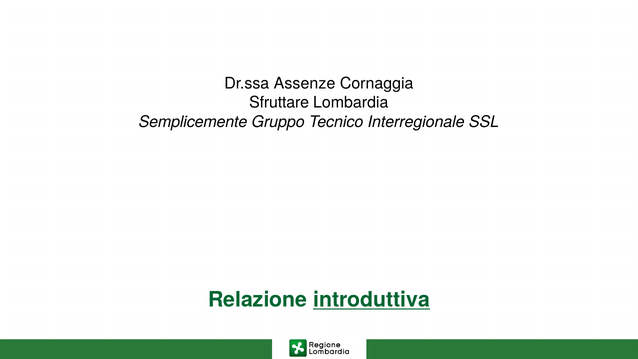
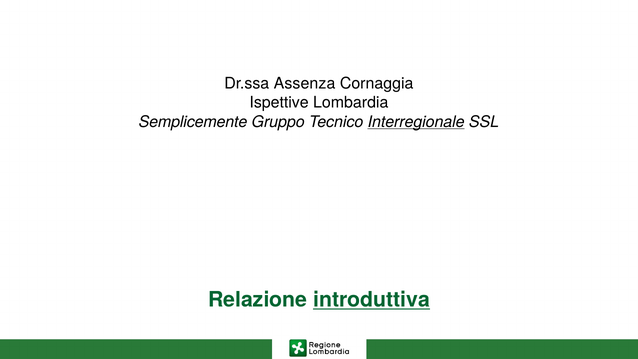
Assenze: Assenze -> Assenza (305, 84)
Sfruttare: Sfruttare -> Ispettive (279, 103)
Interregionale underline: none -> present (416, 122)
